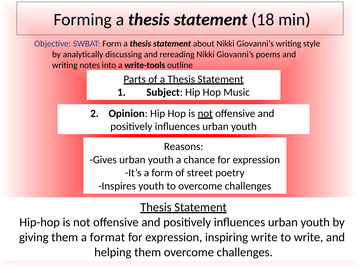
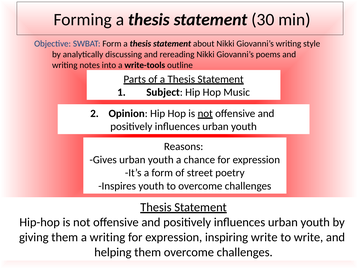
18: 18 -> 30 (263, 19)
a format: format -> writing (107, 237)
